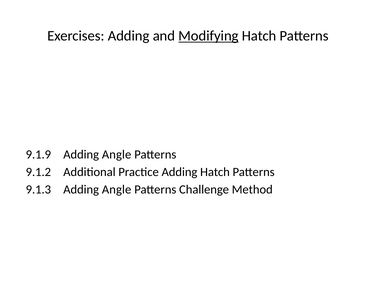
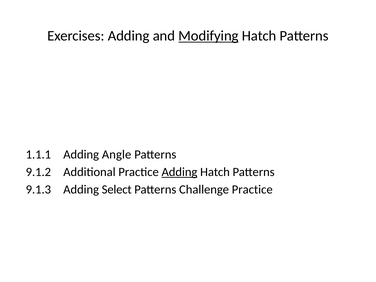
9.1.9: 9.1.9 -> 1.1.1 (38, 154)
Adding underline: none -> present (179, 172)
9.1.3 Adding Angle: Angle -> Select (117, 190)
Challenge Method: Method -> Practice (252, 190)
